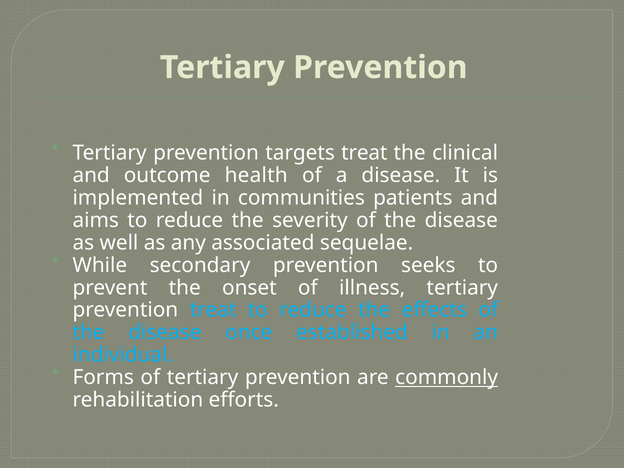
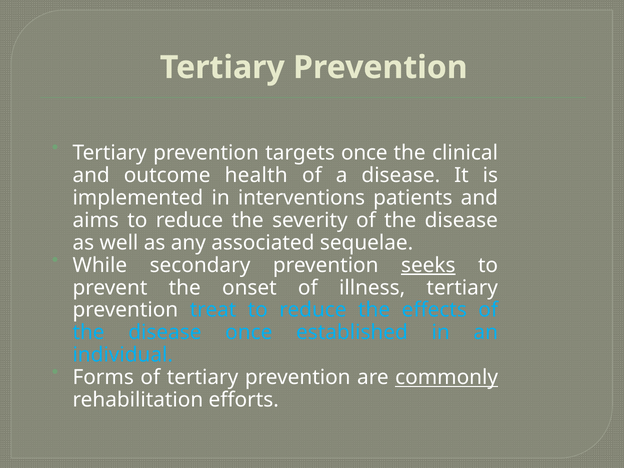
targets treat: treat -> once (364, 153)
communities: communities -> interventions (302, 198)
seeks underline: none -> present (428, 265)
